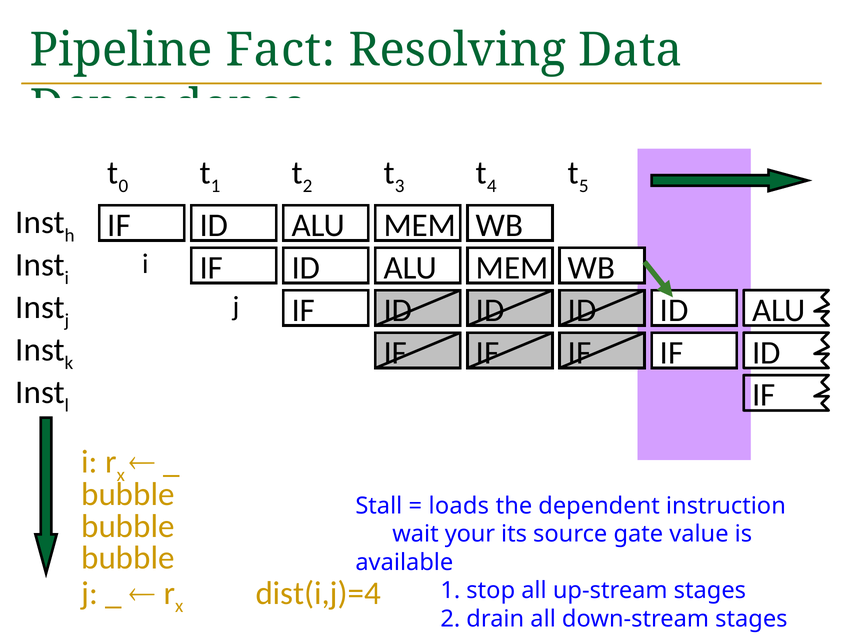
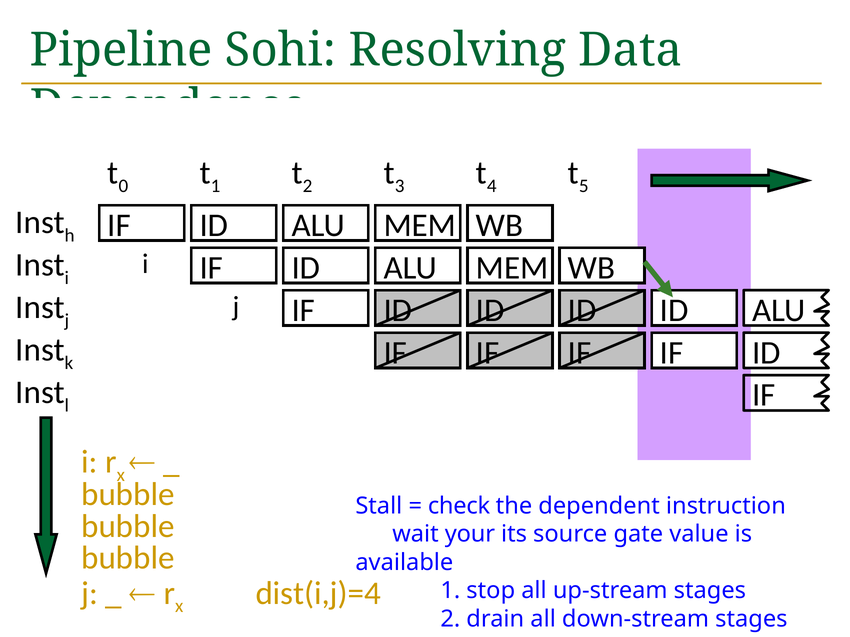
Fact: Fact -> Sohi (281, 50)
loads: loads -> check (459, 506)
